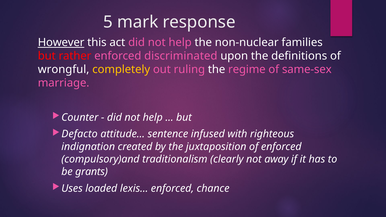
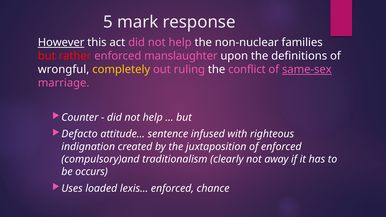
discriminated: discriminated -> manslaughter (181, 56)
regime: regime -> conflict (247, 70)
same-sex underline: none -> present (307, 70)
grants: grants -> occurs (91, 172)
